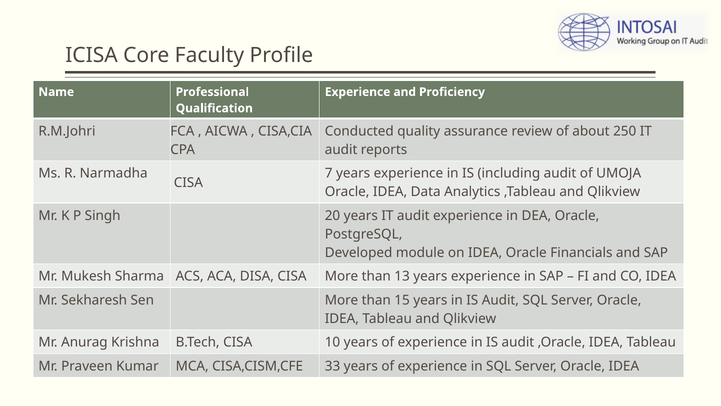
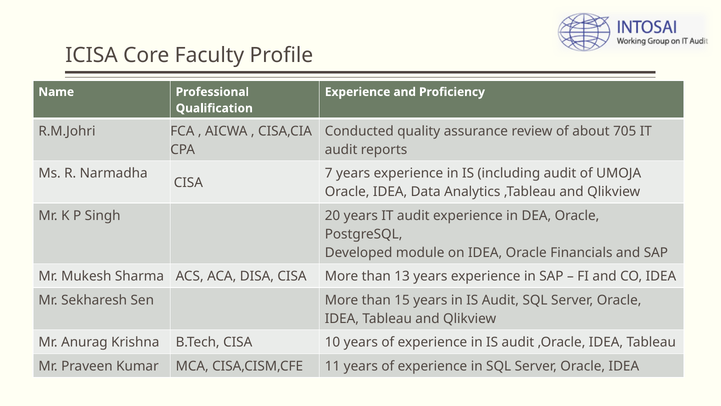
250: 250 -> 705 (625, 131)
33: 33 -> 11 (333, 366)
